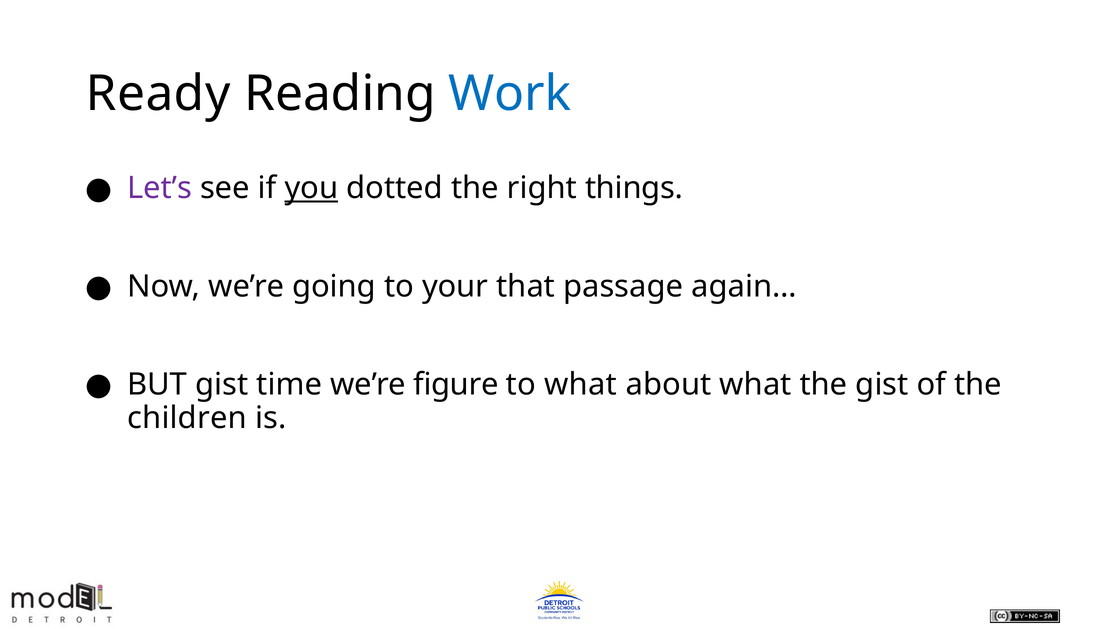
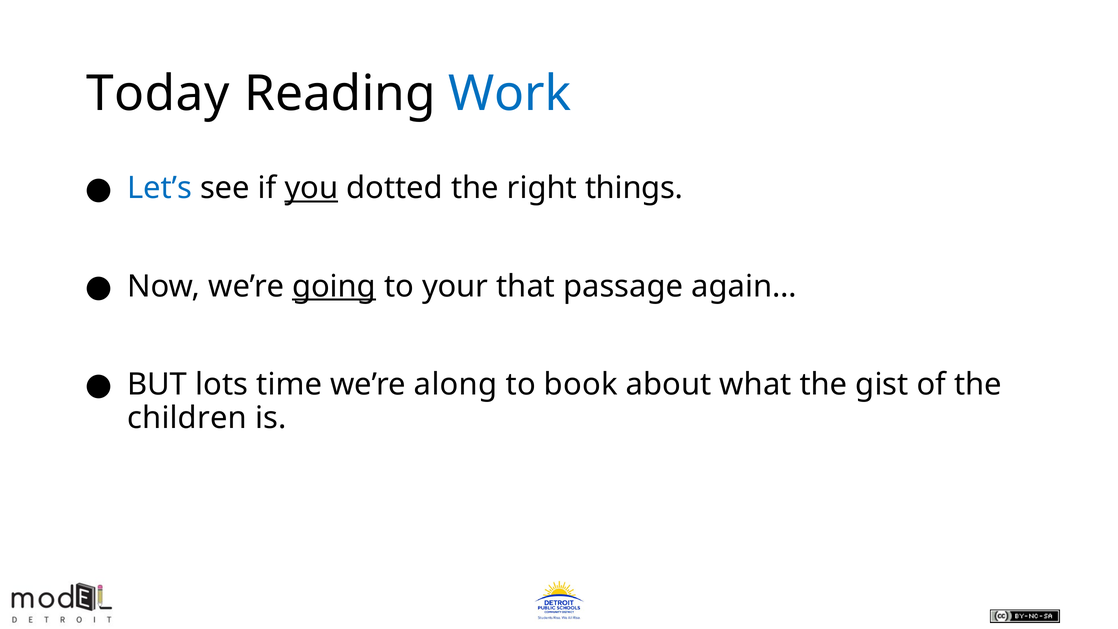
Ready: Ready -> Today (158, 94)
Let’s colour: purple -> blue (160, 188)
going underline: none -> present (334, 286)
BUT gist: gist -> lots (222, 384)
figure: figure -> along (456, 384)
to what: what -> book (581, 384)
